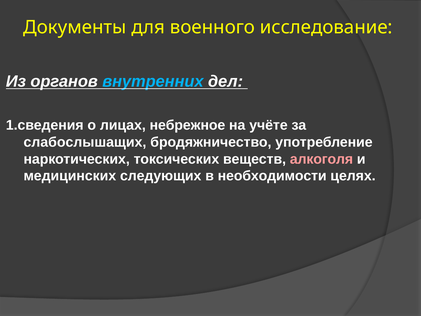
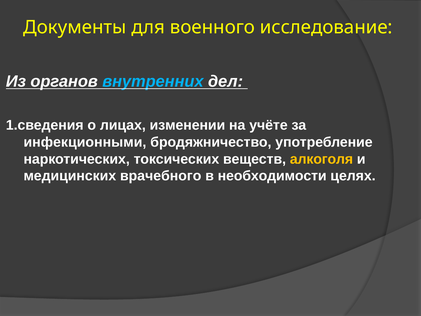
небрежное: небрежное -> изменении (187, 125)
слабослышащих: слабослышащих -> инфекционными (85, 142)
алкоголя colour: pink -> yellow (321, 159)
следующих: следующих -> врачебного (161, 176)
